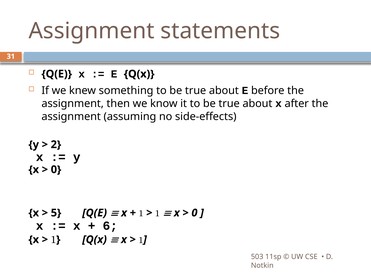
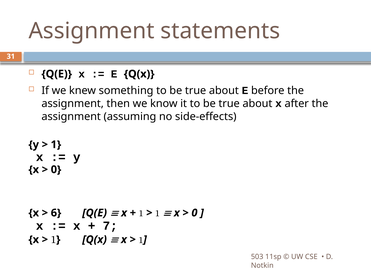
2: 2 -> 1 (56, 145)
5: 5 -> 6 (56, 213)
6: 6 -> 7 (110, 226)
